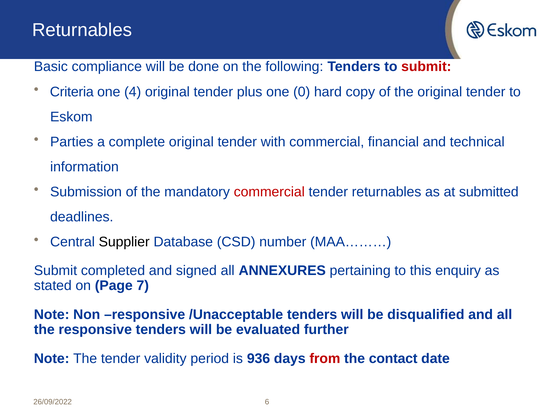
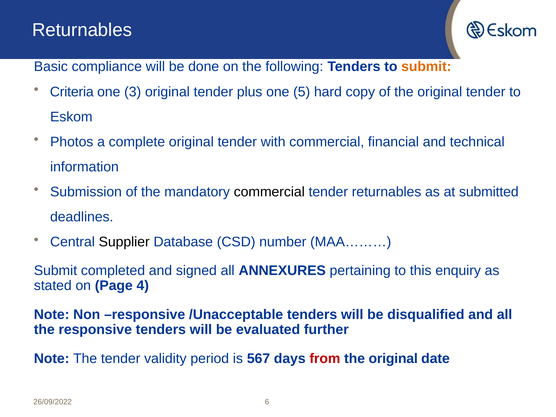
submit colour: red -> orange (426, 67)
4: 4 -> 3 (133, 92)
0: 0 -> 5 (302, 92)
Parties: Parties -> Photos (72, 142)
commercial colour: red -> black (269, 192)
7: 7 -> 4 (143, 286)
936: 936 -> 567 (259, 359)
contact: contact -> original (393, 359)
